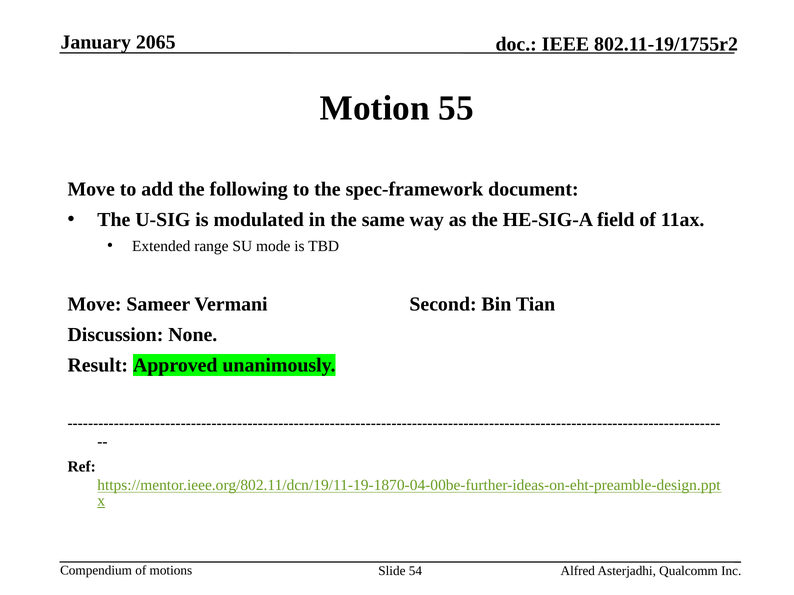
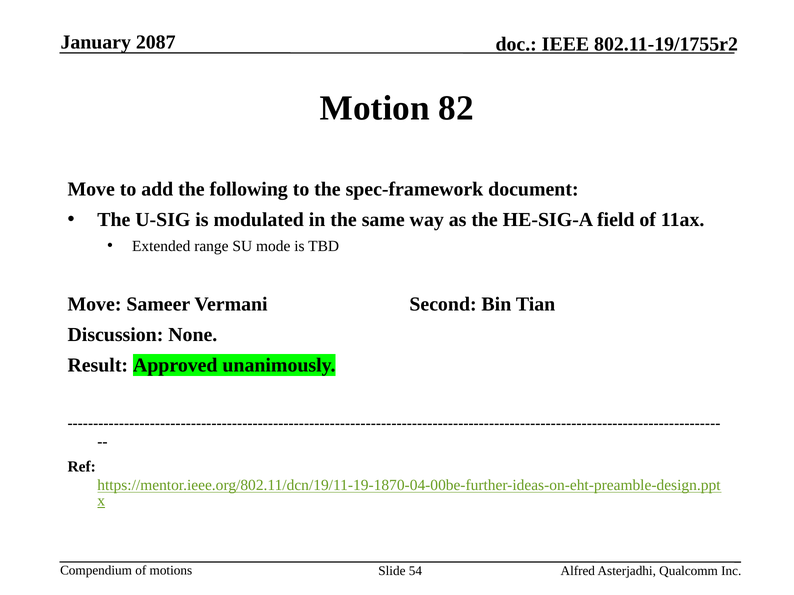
2065: 2065 -> 2087 (156, 42)
55: 55 -> 82 (456, 108)
